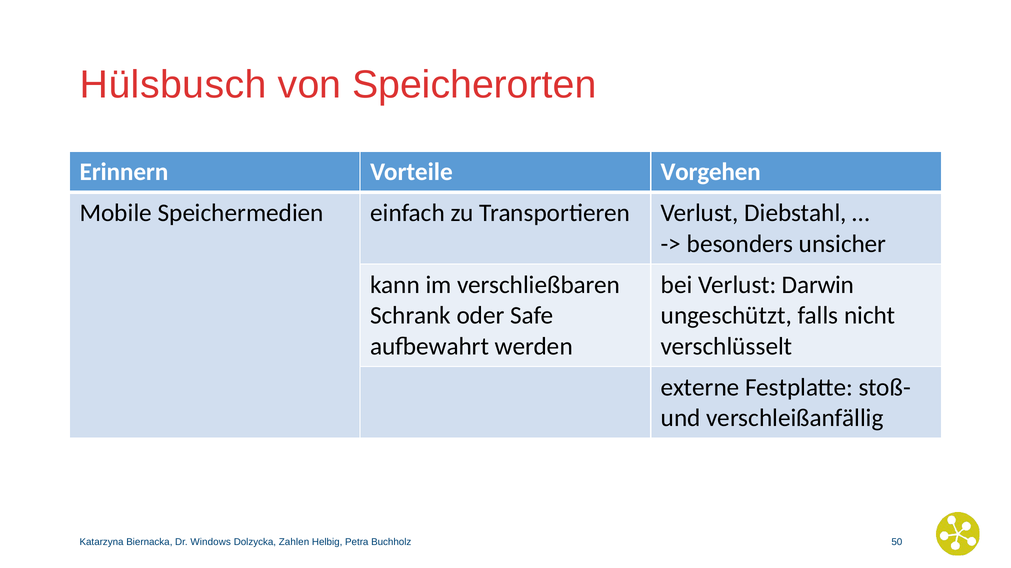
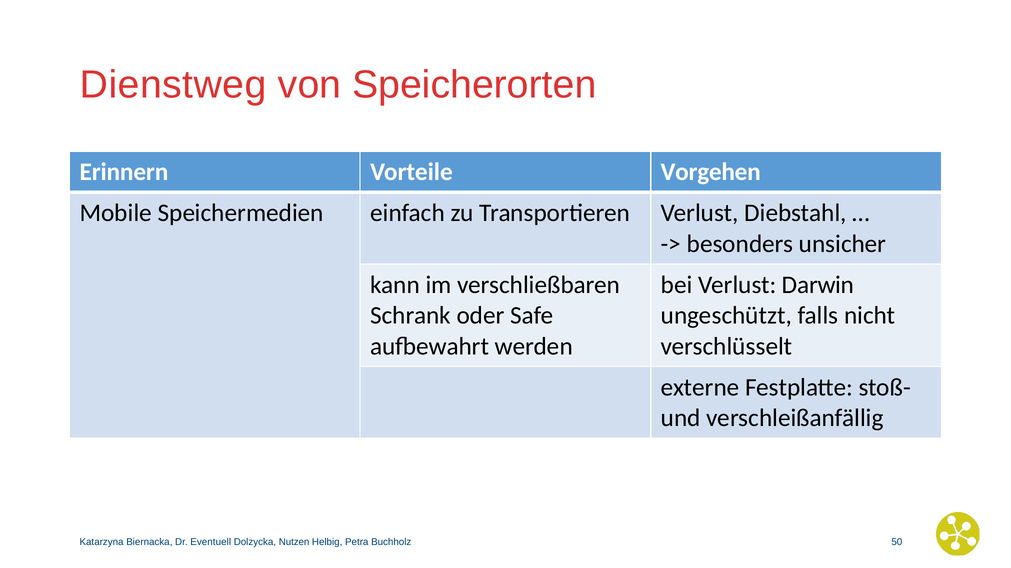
Hülsbusch: Hülsbusch -> Dienstweg (173, 85)
Windows: Windows -> Eventuell (211, 543)
Zahlen: Zahlen -> Nutzen (294, 543)
